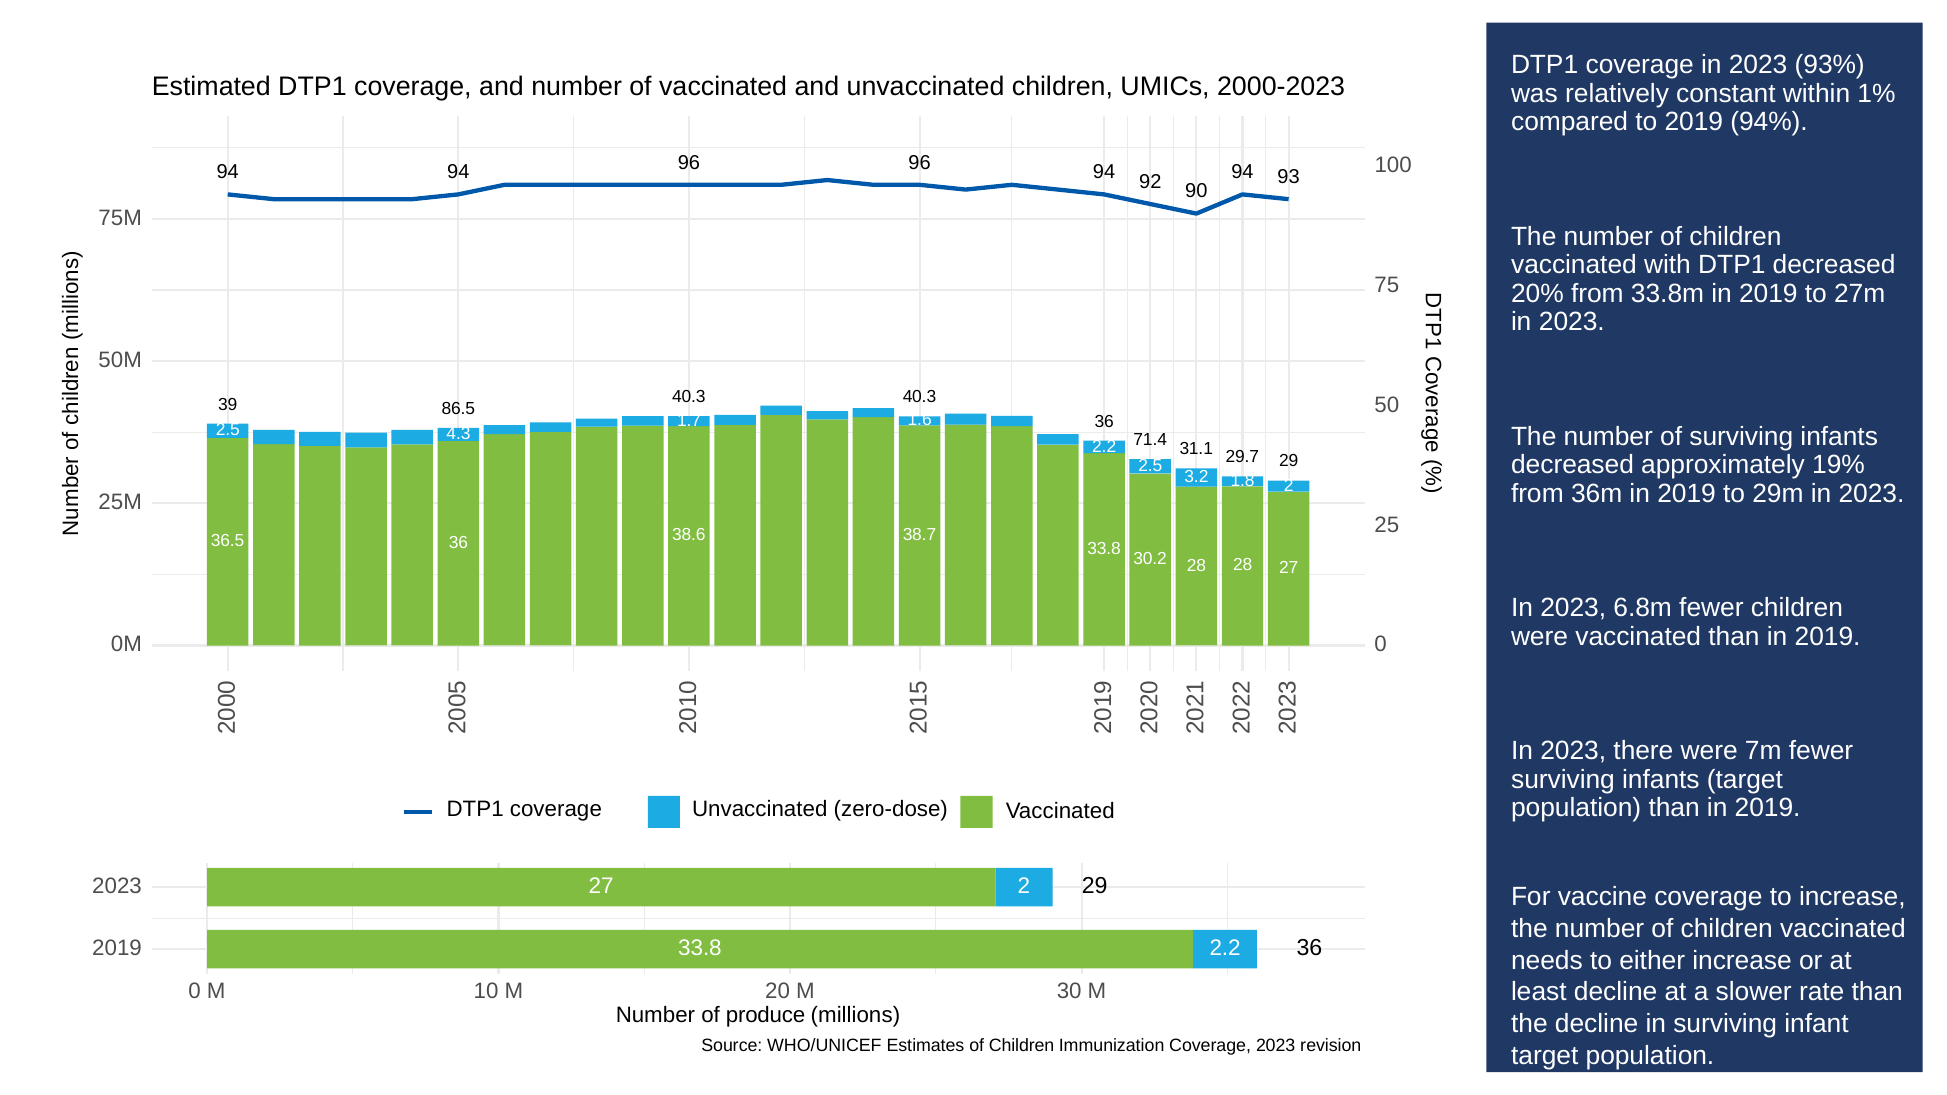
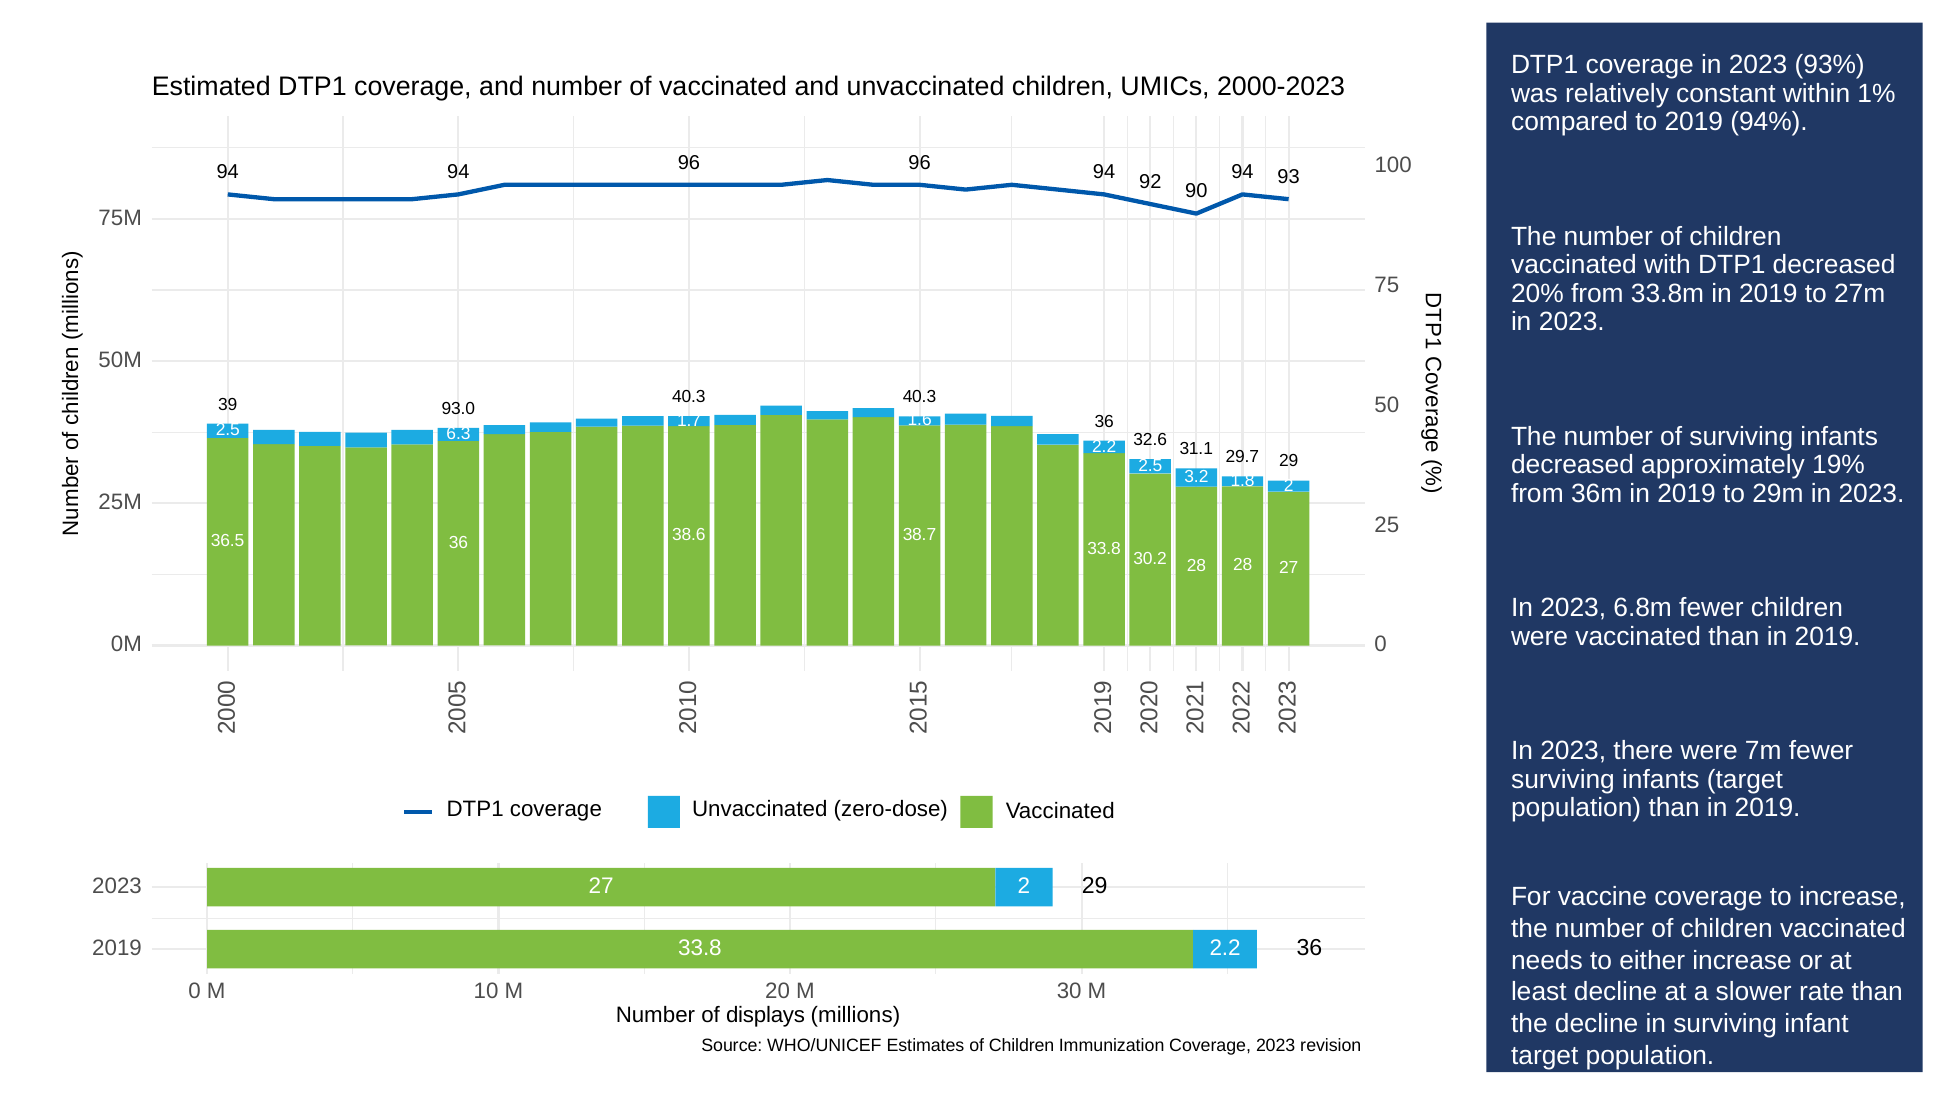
86.5: 86.5 -> 93.0 (458, 409)
4.3: 4.3 -> 6.3 (458, 434)
71.4: 71.4 -> 32.6 (1150, 440)
produce: produce -> displays (766, 1015)
